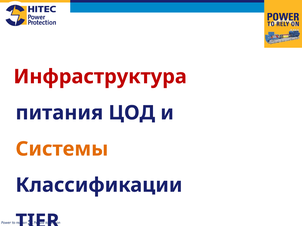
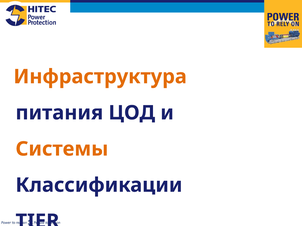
Инфраструктура colour: red -> orange (100, 77)
